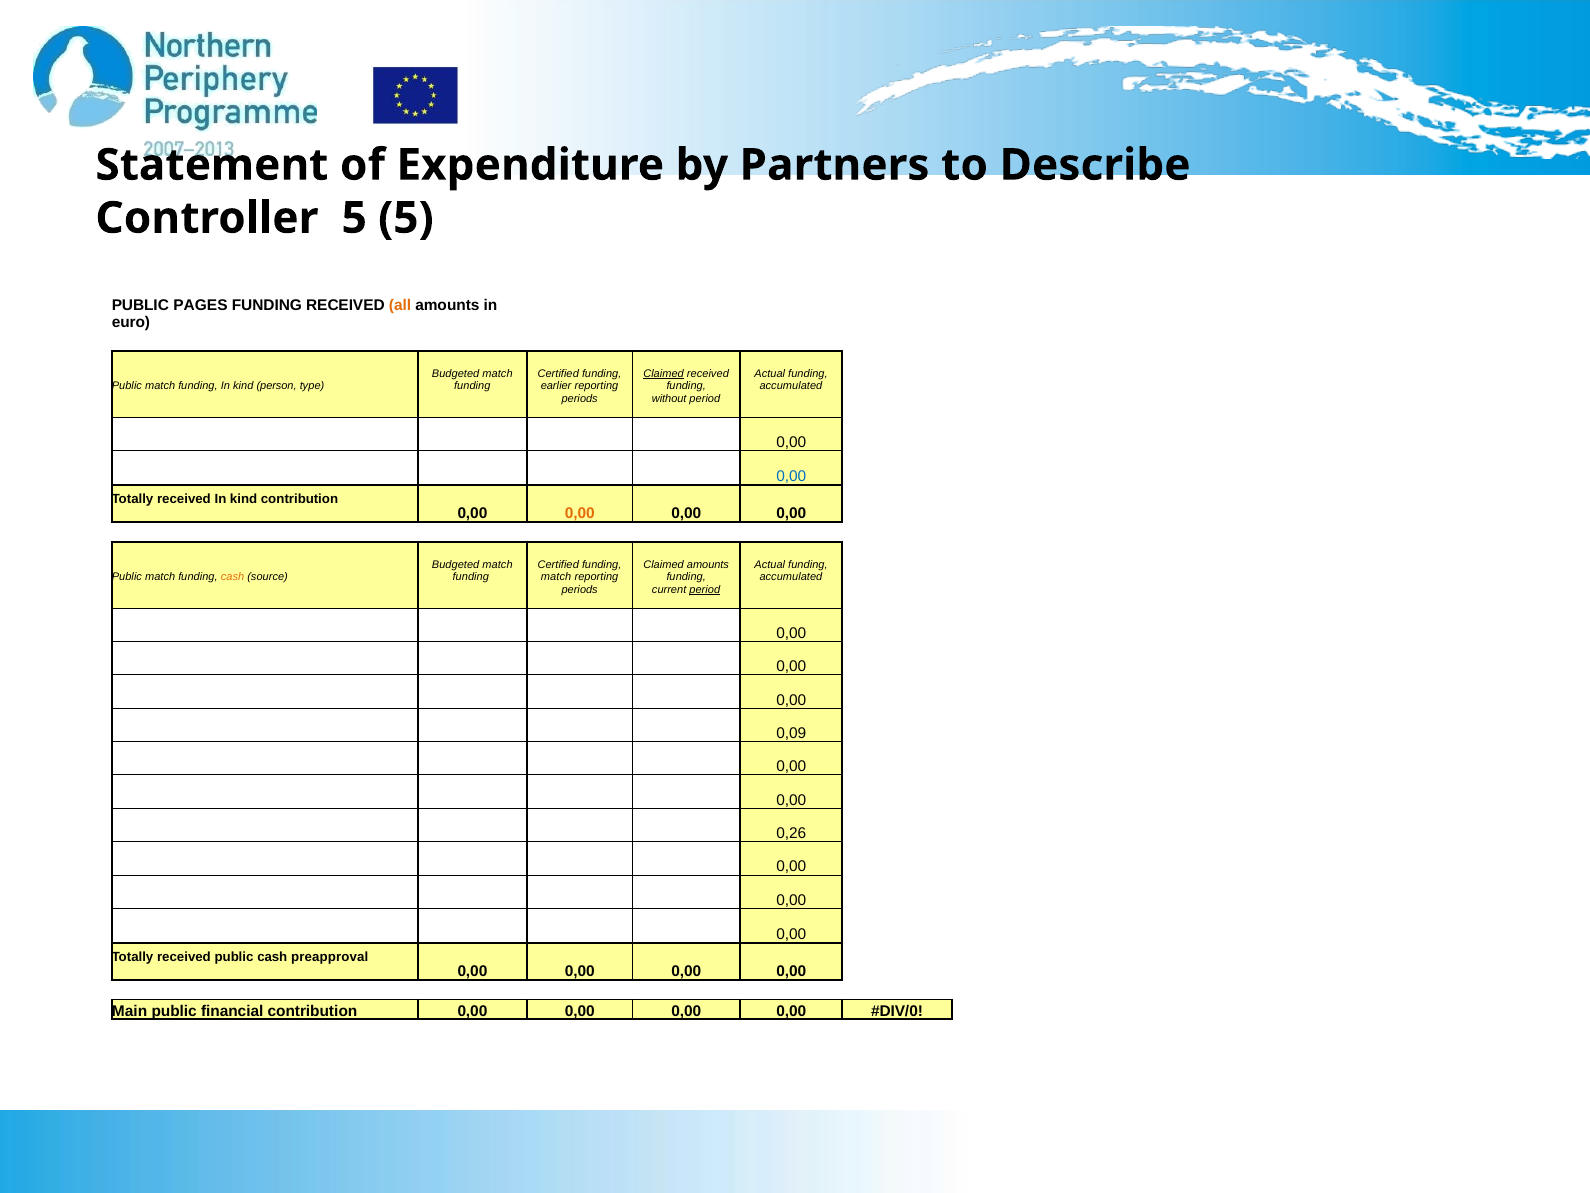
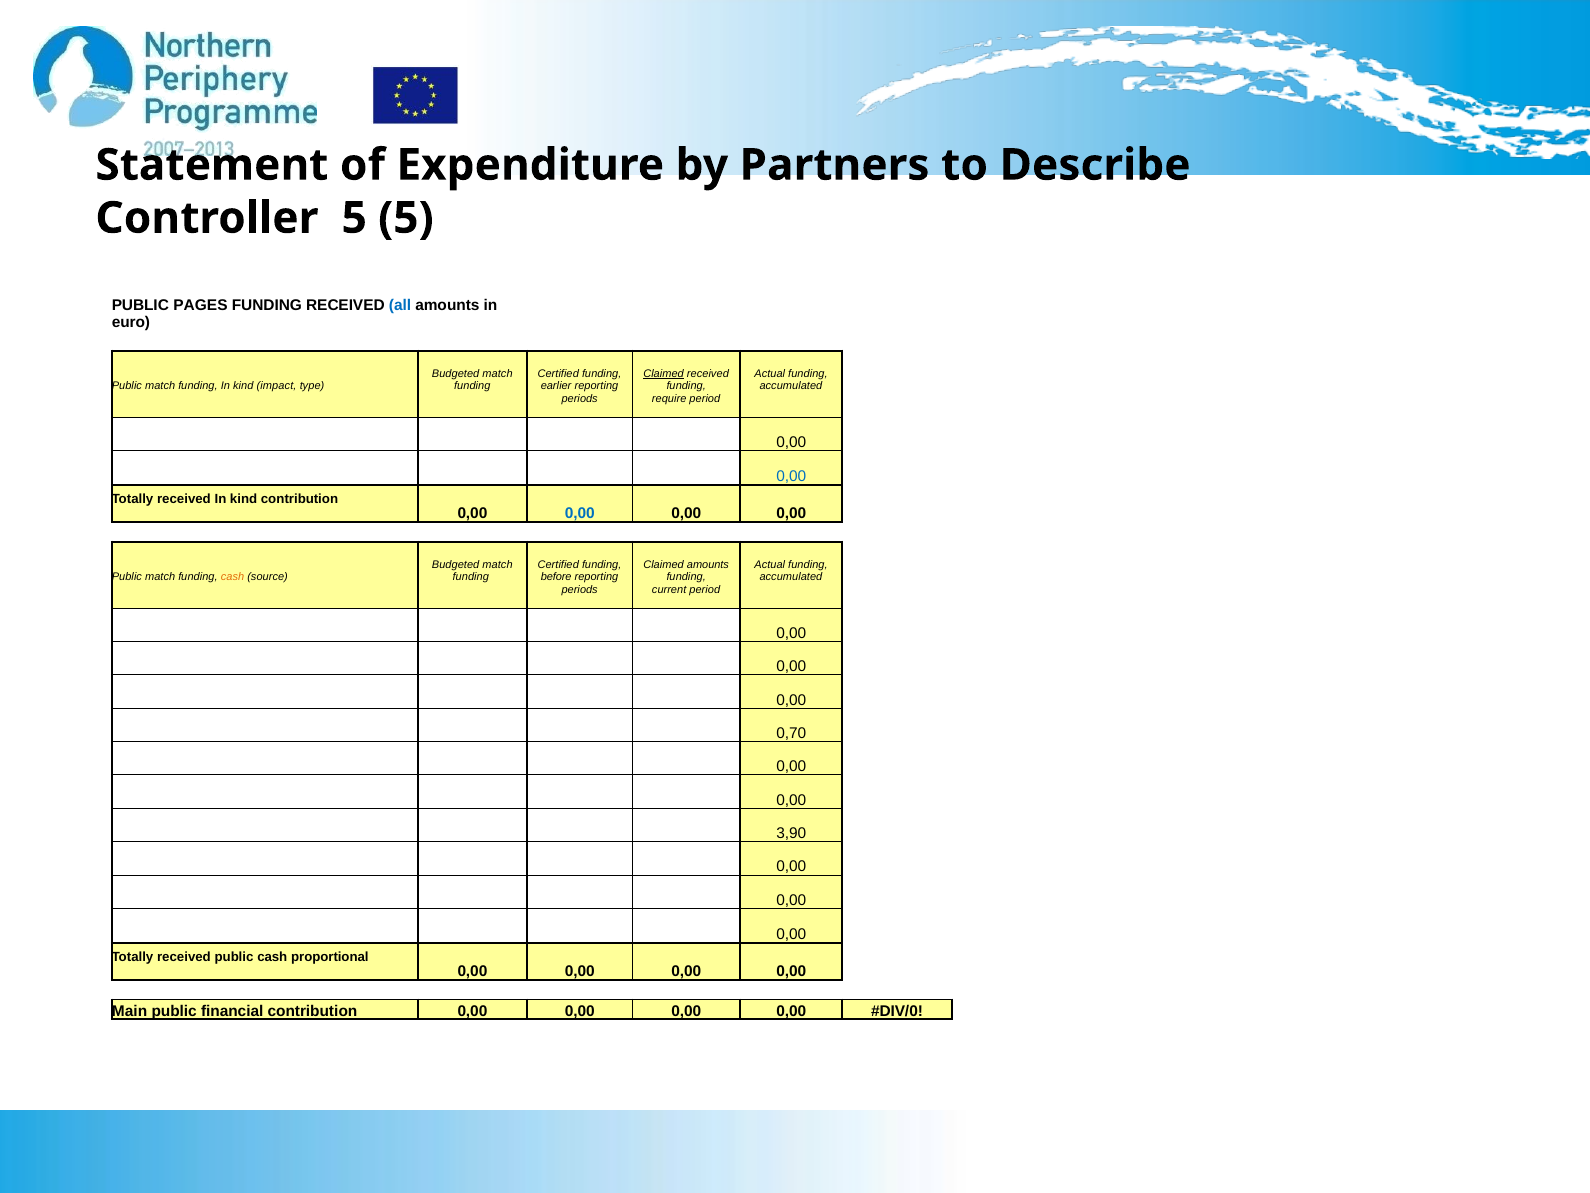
all colour: orange -> blue (400, 305)
person: person -> impact (277, 386)
without: without -> require (669, 398)
0,00 colour: orange -> blue (580, 513)
match: match -> before (556, 577)
period underline: present -> none (705, 589)
0,09: 0,09 -> 0,70 (791, 733)
0,26: 0,26 -> 3,90 (791, 833)
preapproval: preapproval -> proportional (330, 957)
